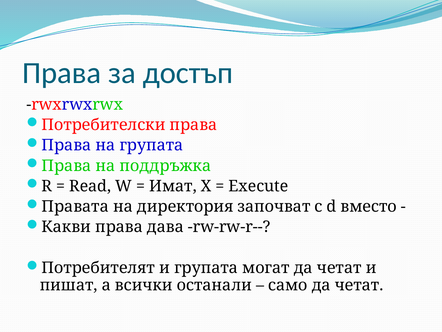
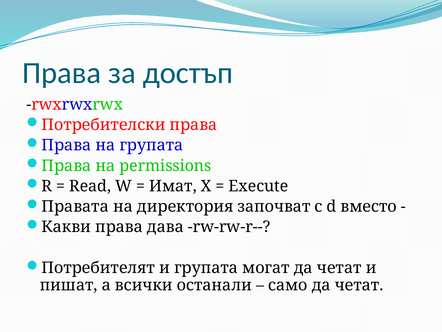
поддръжка: поддръжка -> permissions (165, 165)
